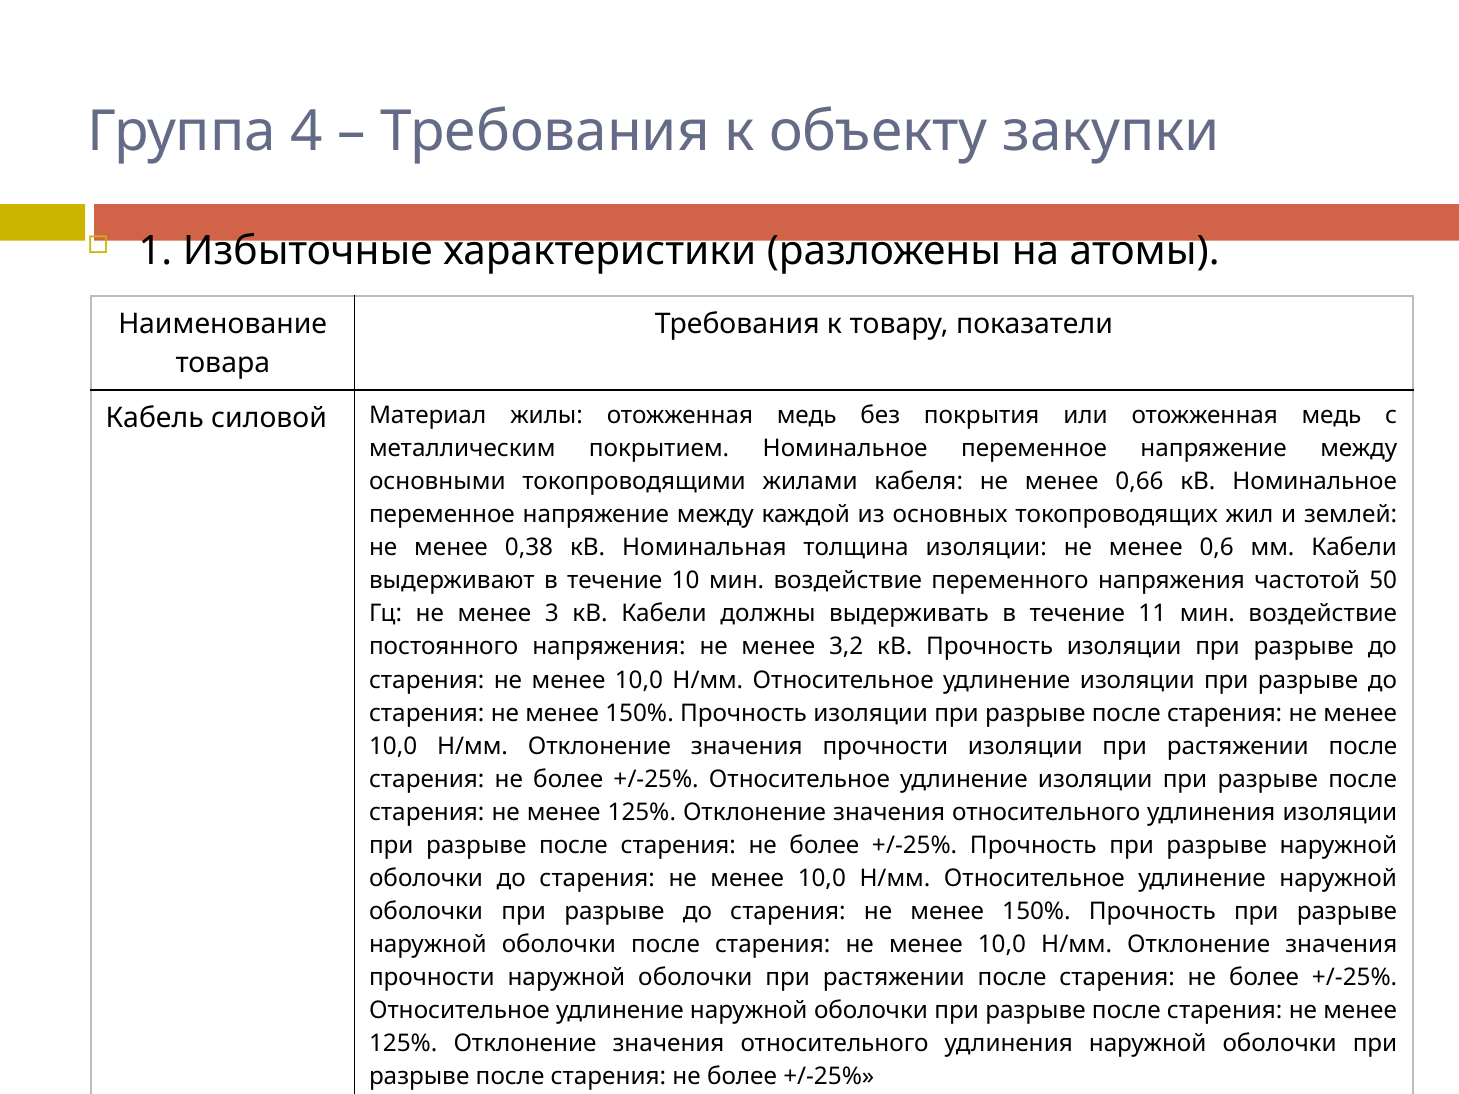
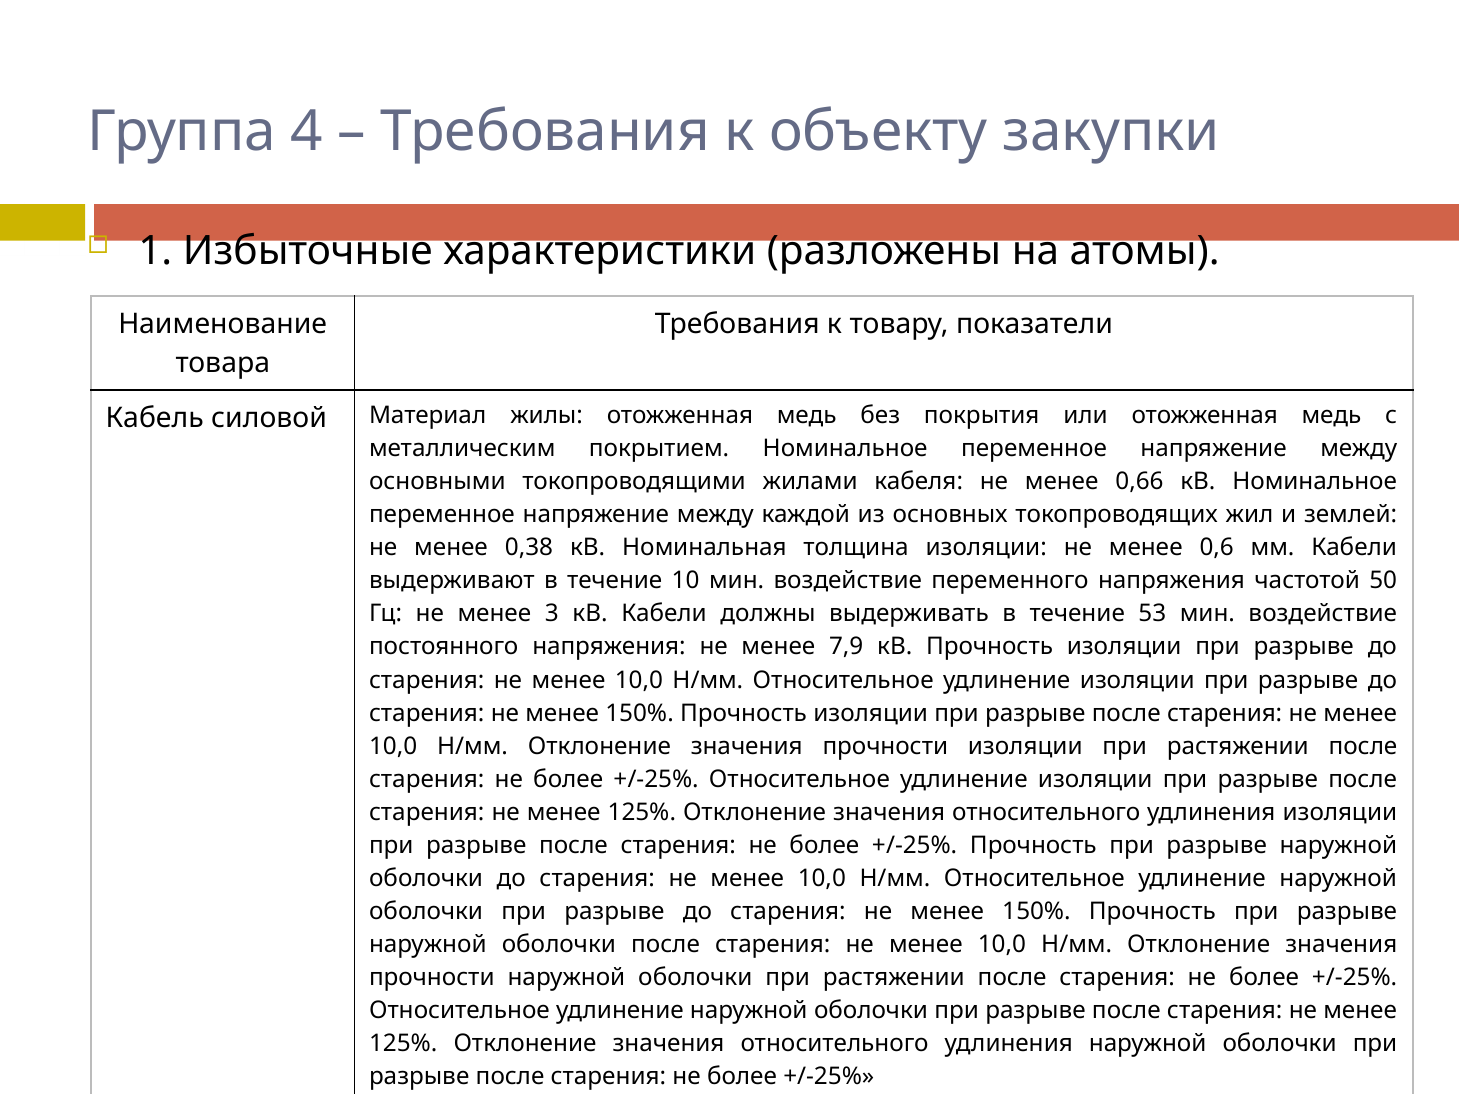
11: 11 -> 53 (1152, 614)
3,2: 3,2 -> 7,9 (846, 647)
